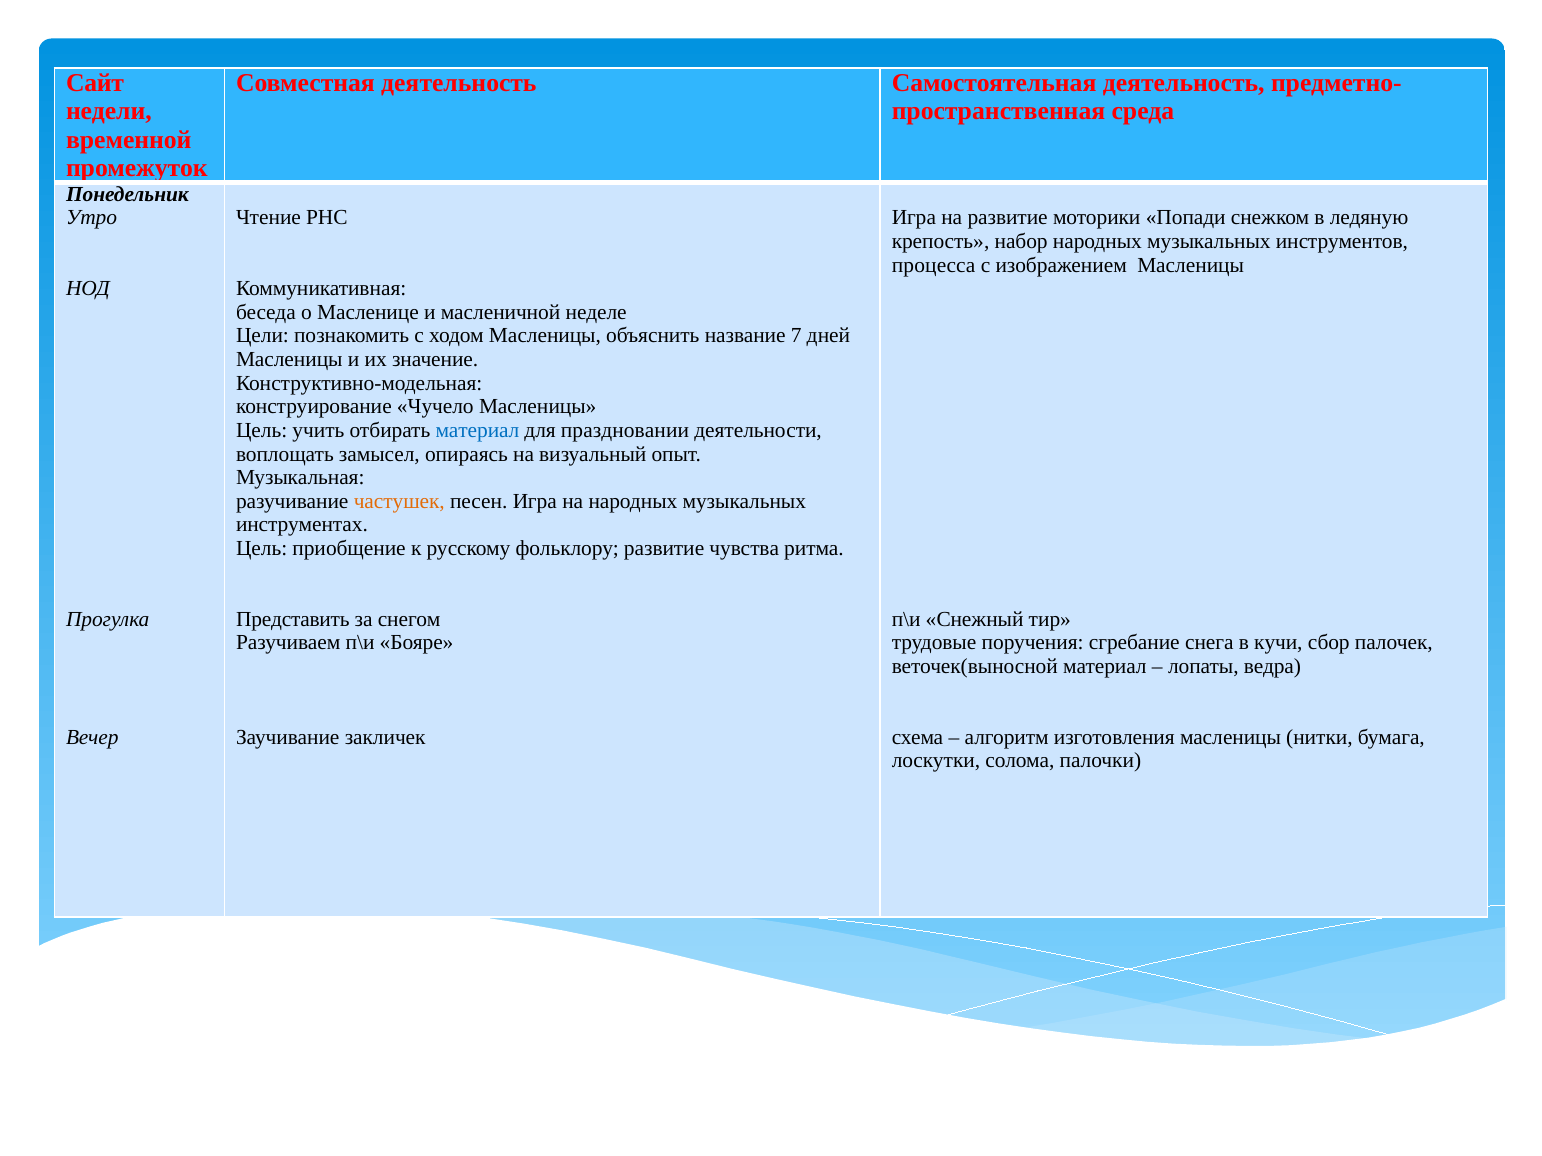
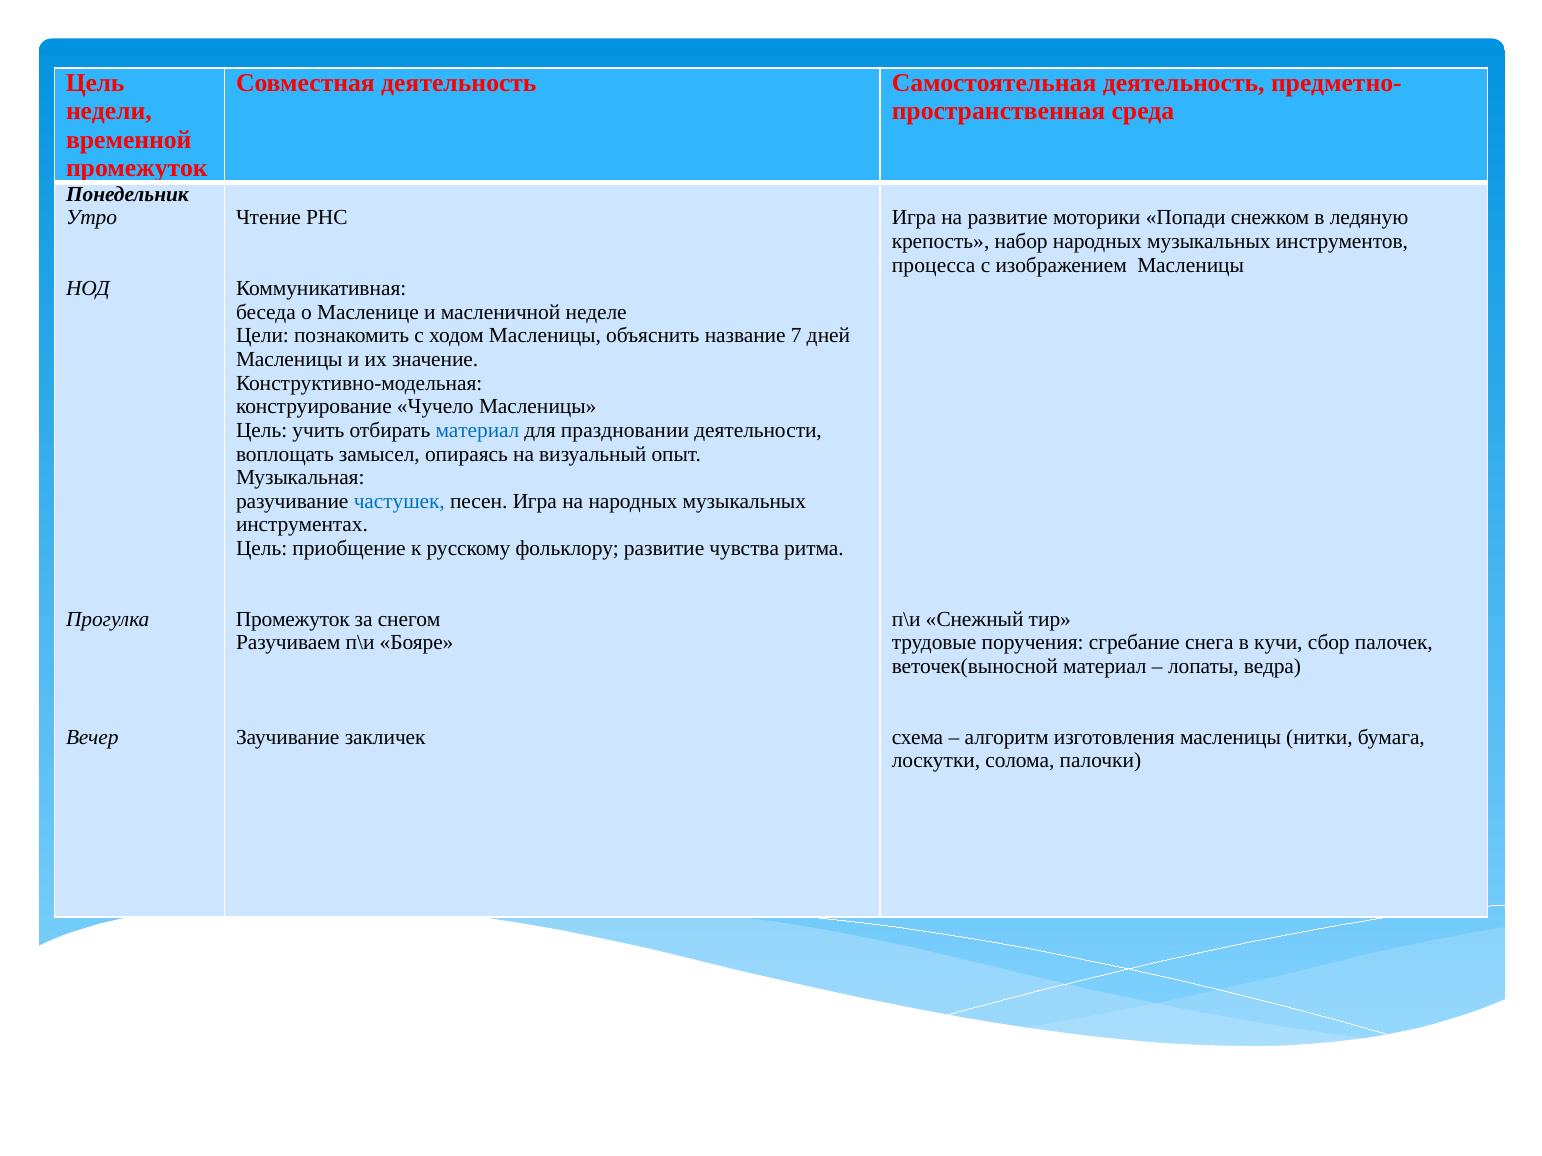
Сайт: Сайт -> Цель (95, 83)
частушек colour: orange -> blue (399, 501)
Представить: Представить -> Промежуток (293, 619)
